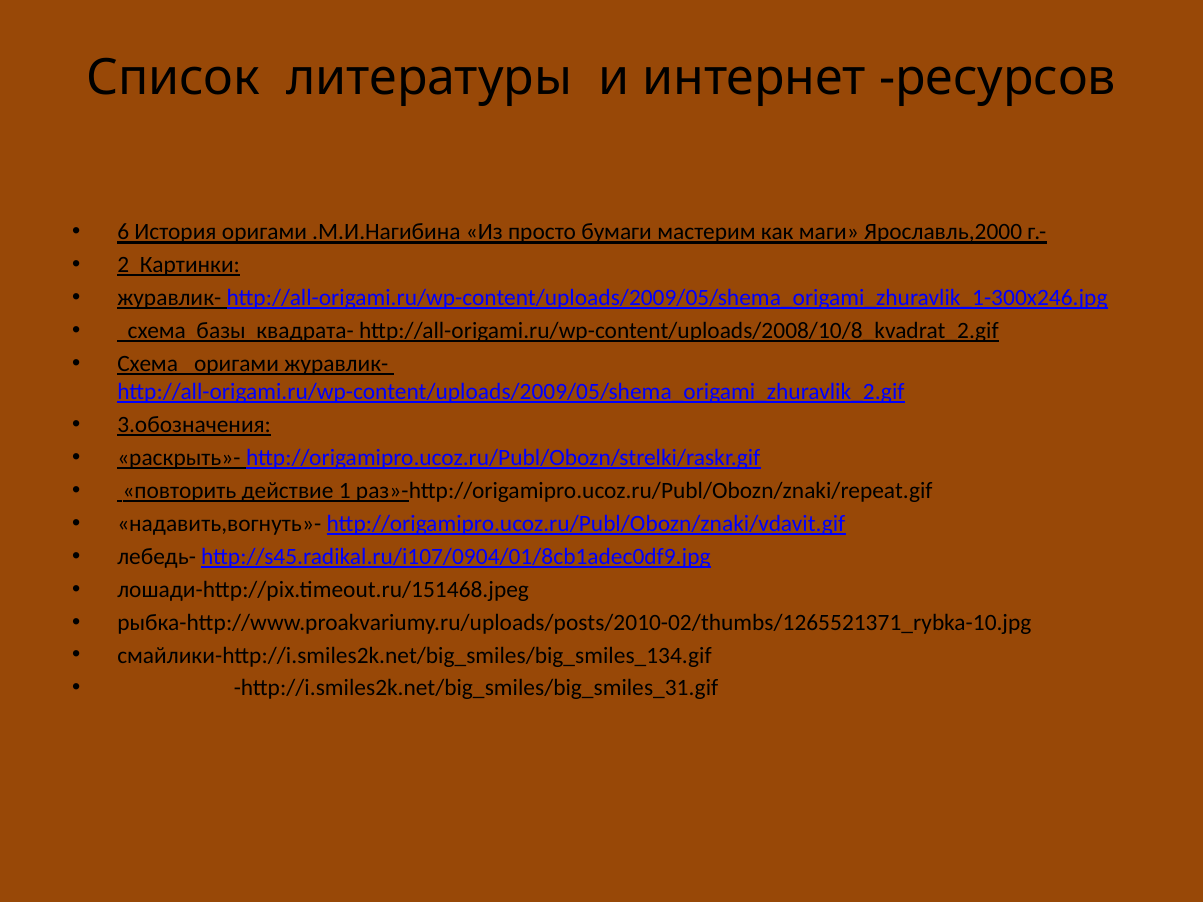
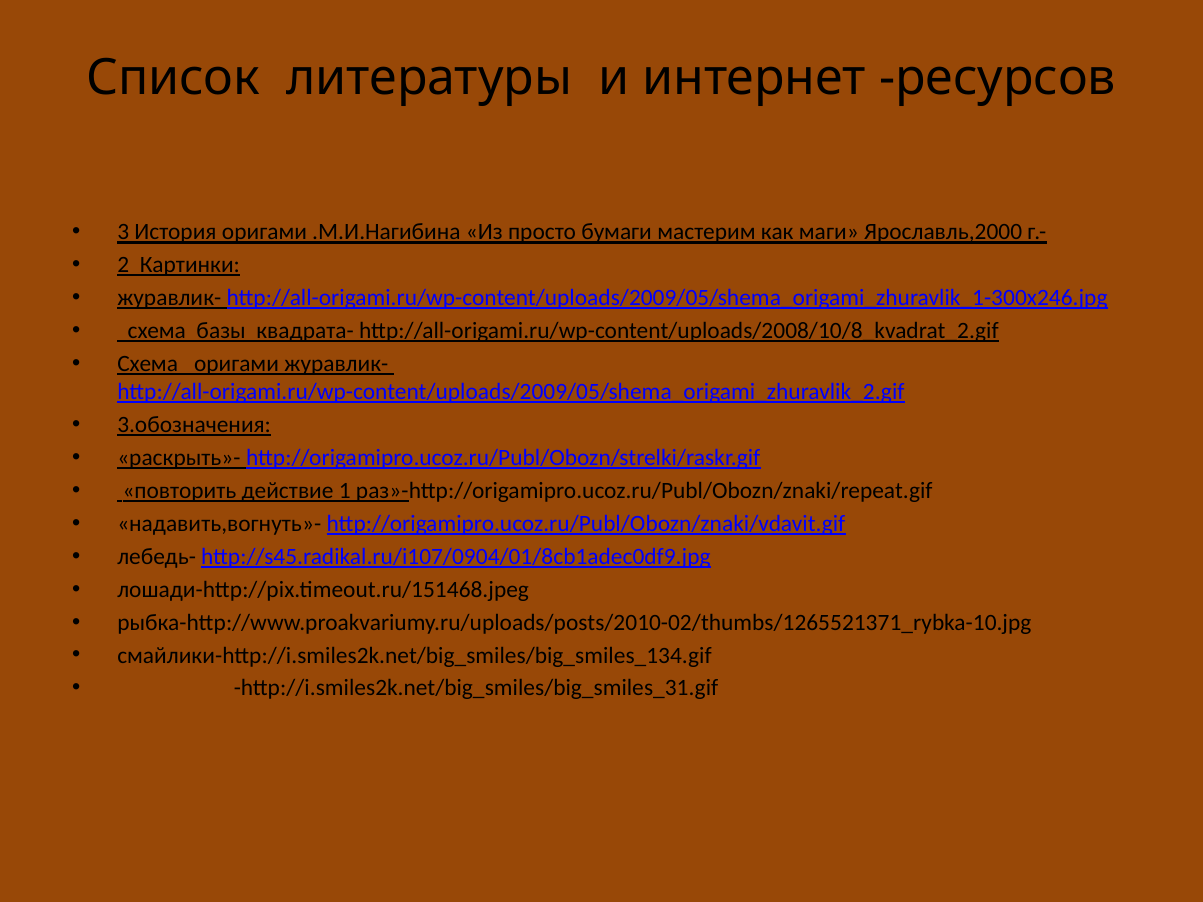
6: 6 -> 3 (123, 232)
